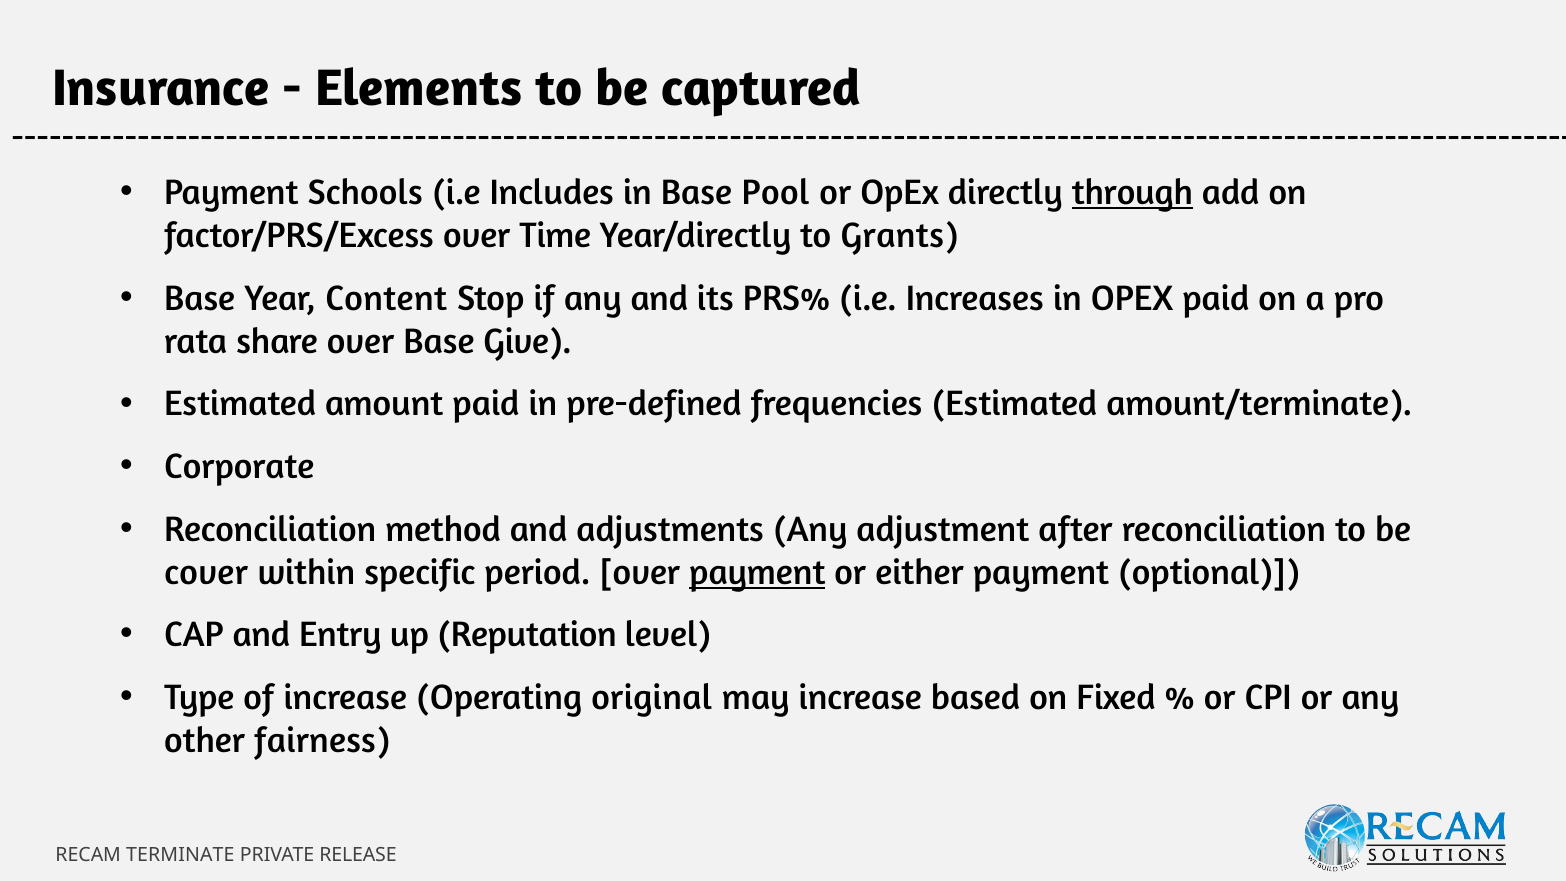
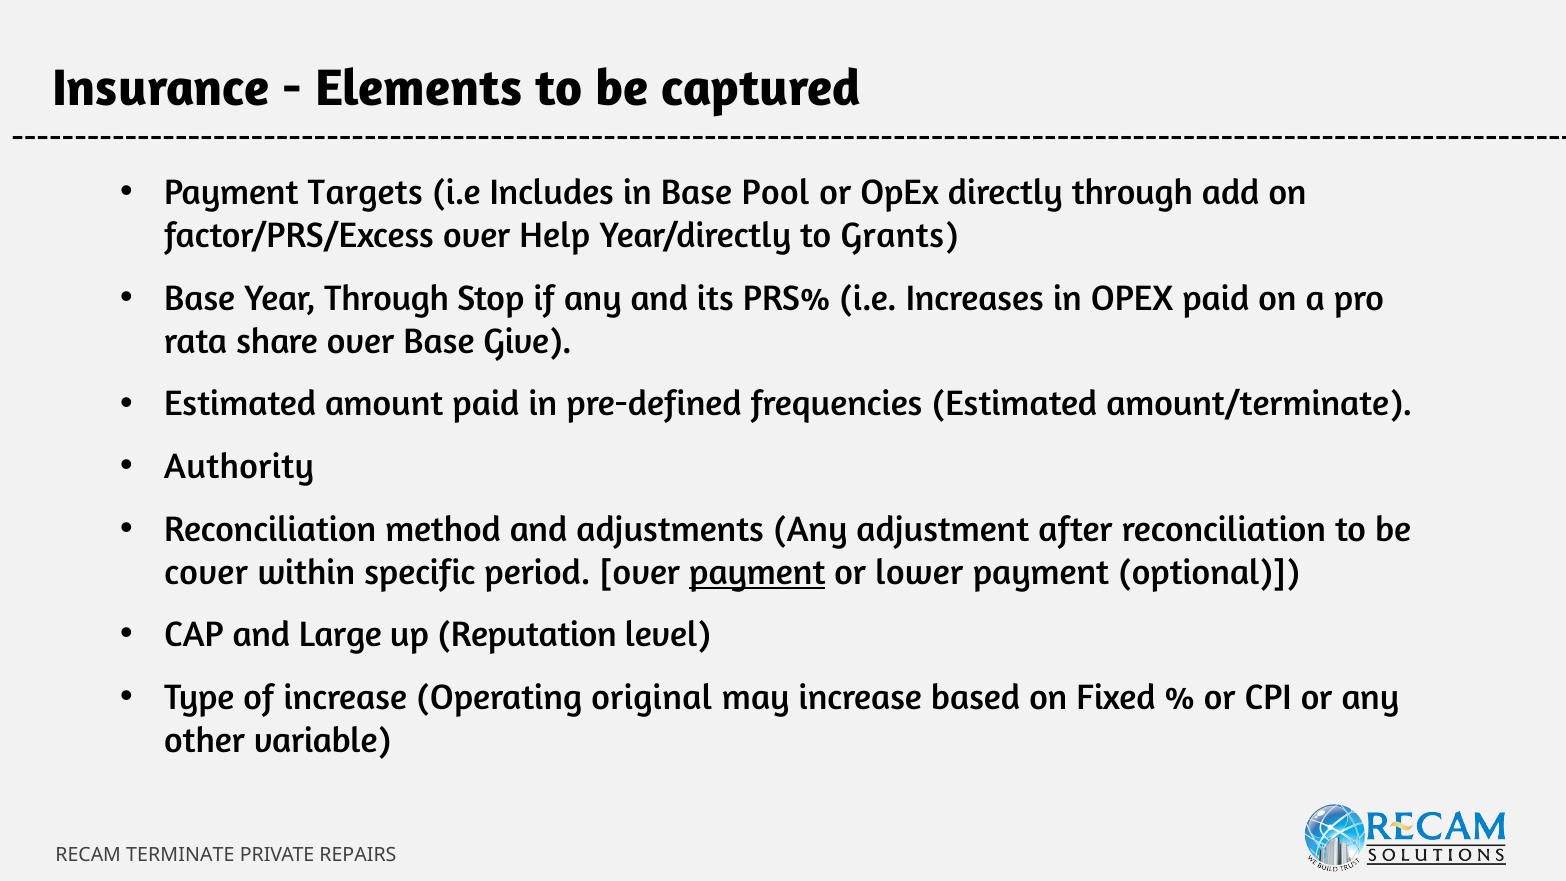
Schools: Schools -> Targets (365, 193)
through underline: present -> none (1132, 193)
Time: Time -> Help (555, 236)
Year Content: Content -> Through (387, 298)
Corporate: Corporate -> Authority (239, 467)
either: either -> lower (919, 572)
Entry: Entry -> Large (340, 635)
fairness: fairness -> variable (322, 741)
RELEASE: RELEASE -> REPAIRS (358, 855)
